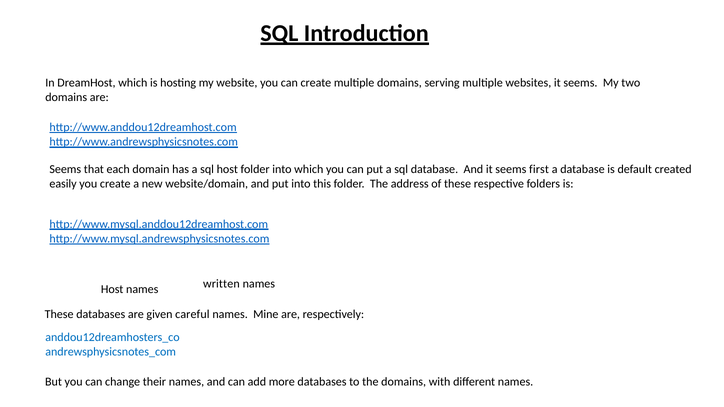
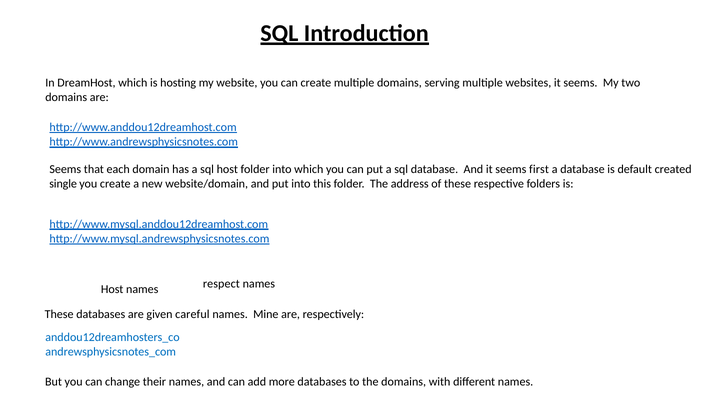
easily: easily -> single (63, 184)
written: written -> respect (221, 284)
